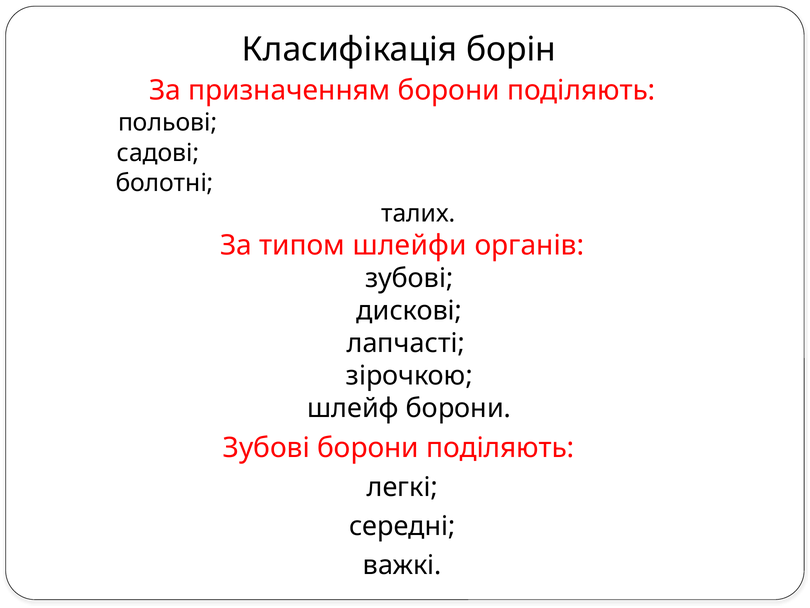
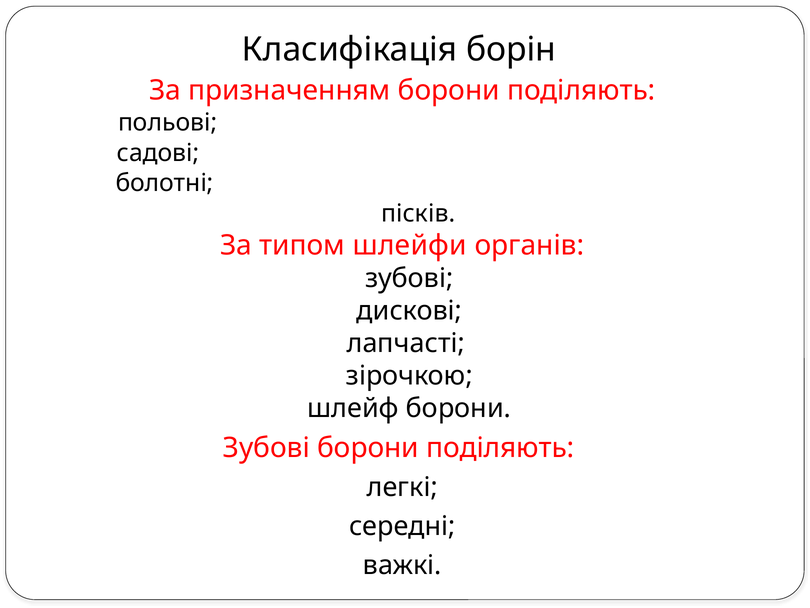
талих: талих -> пісків (418, 213)
